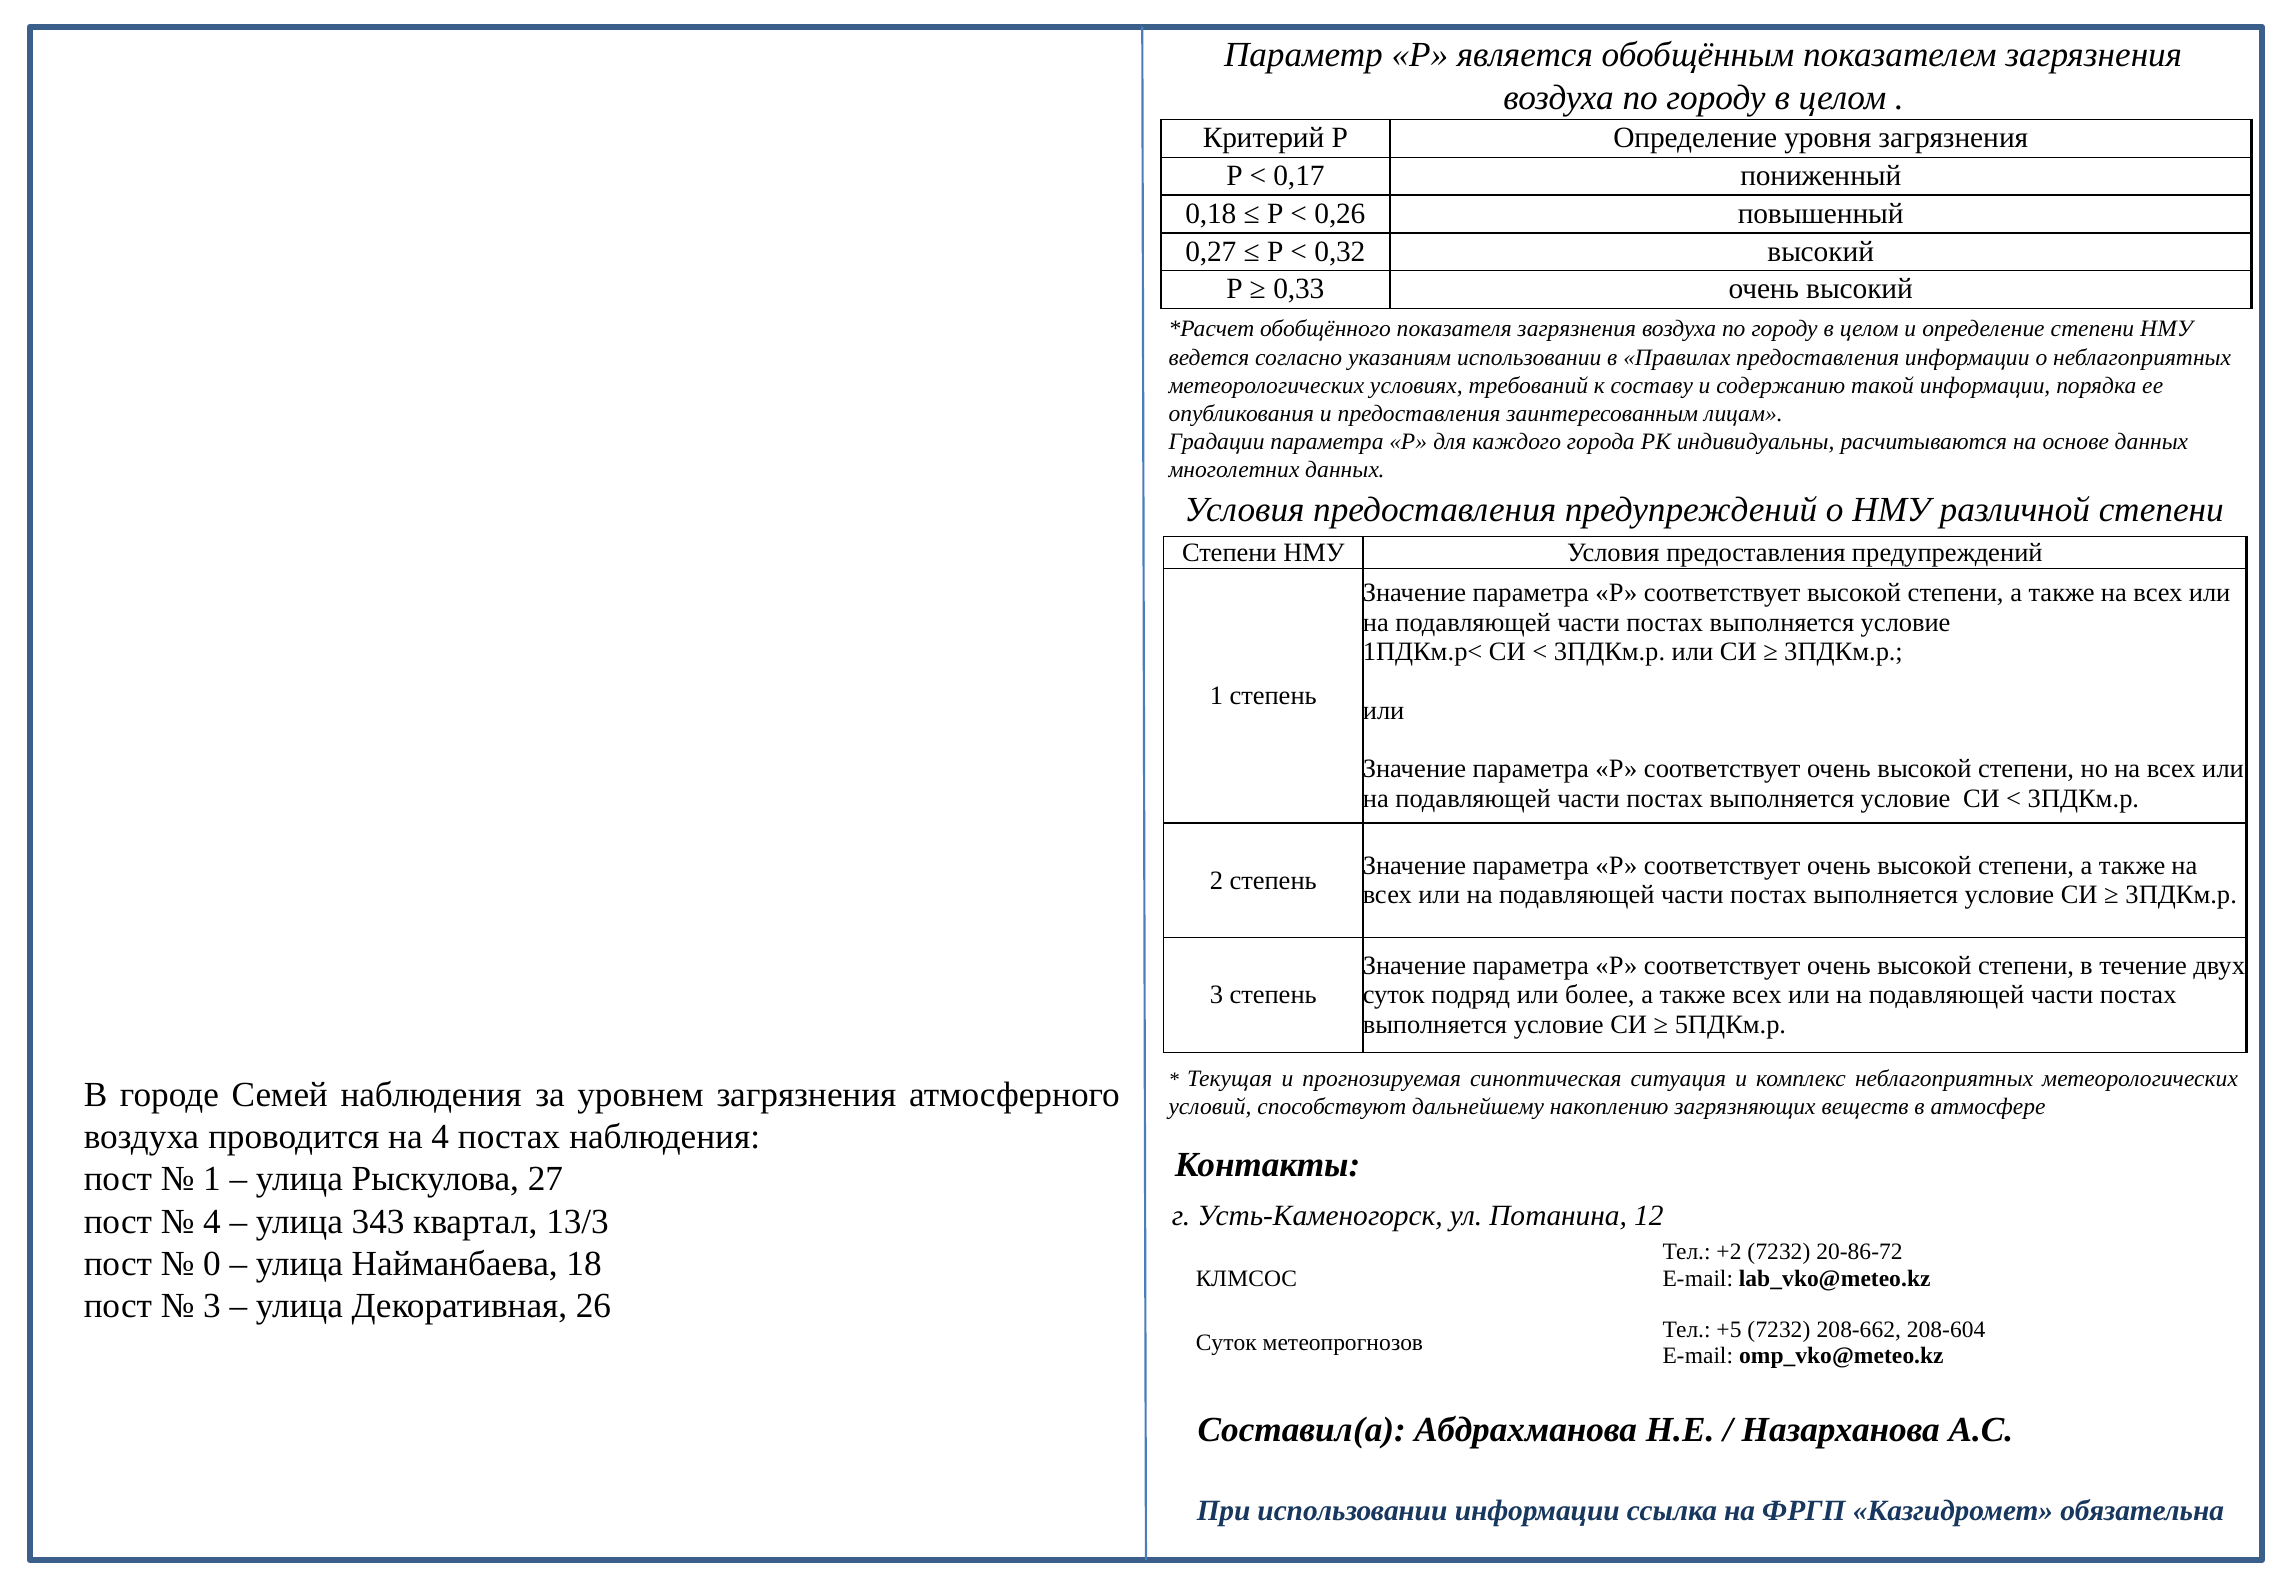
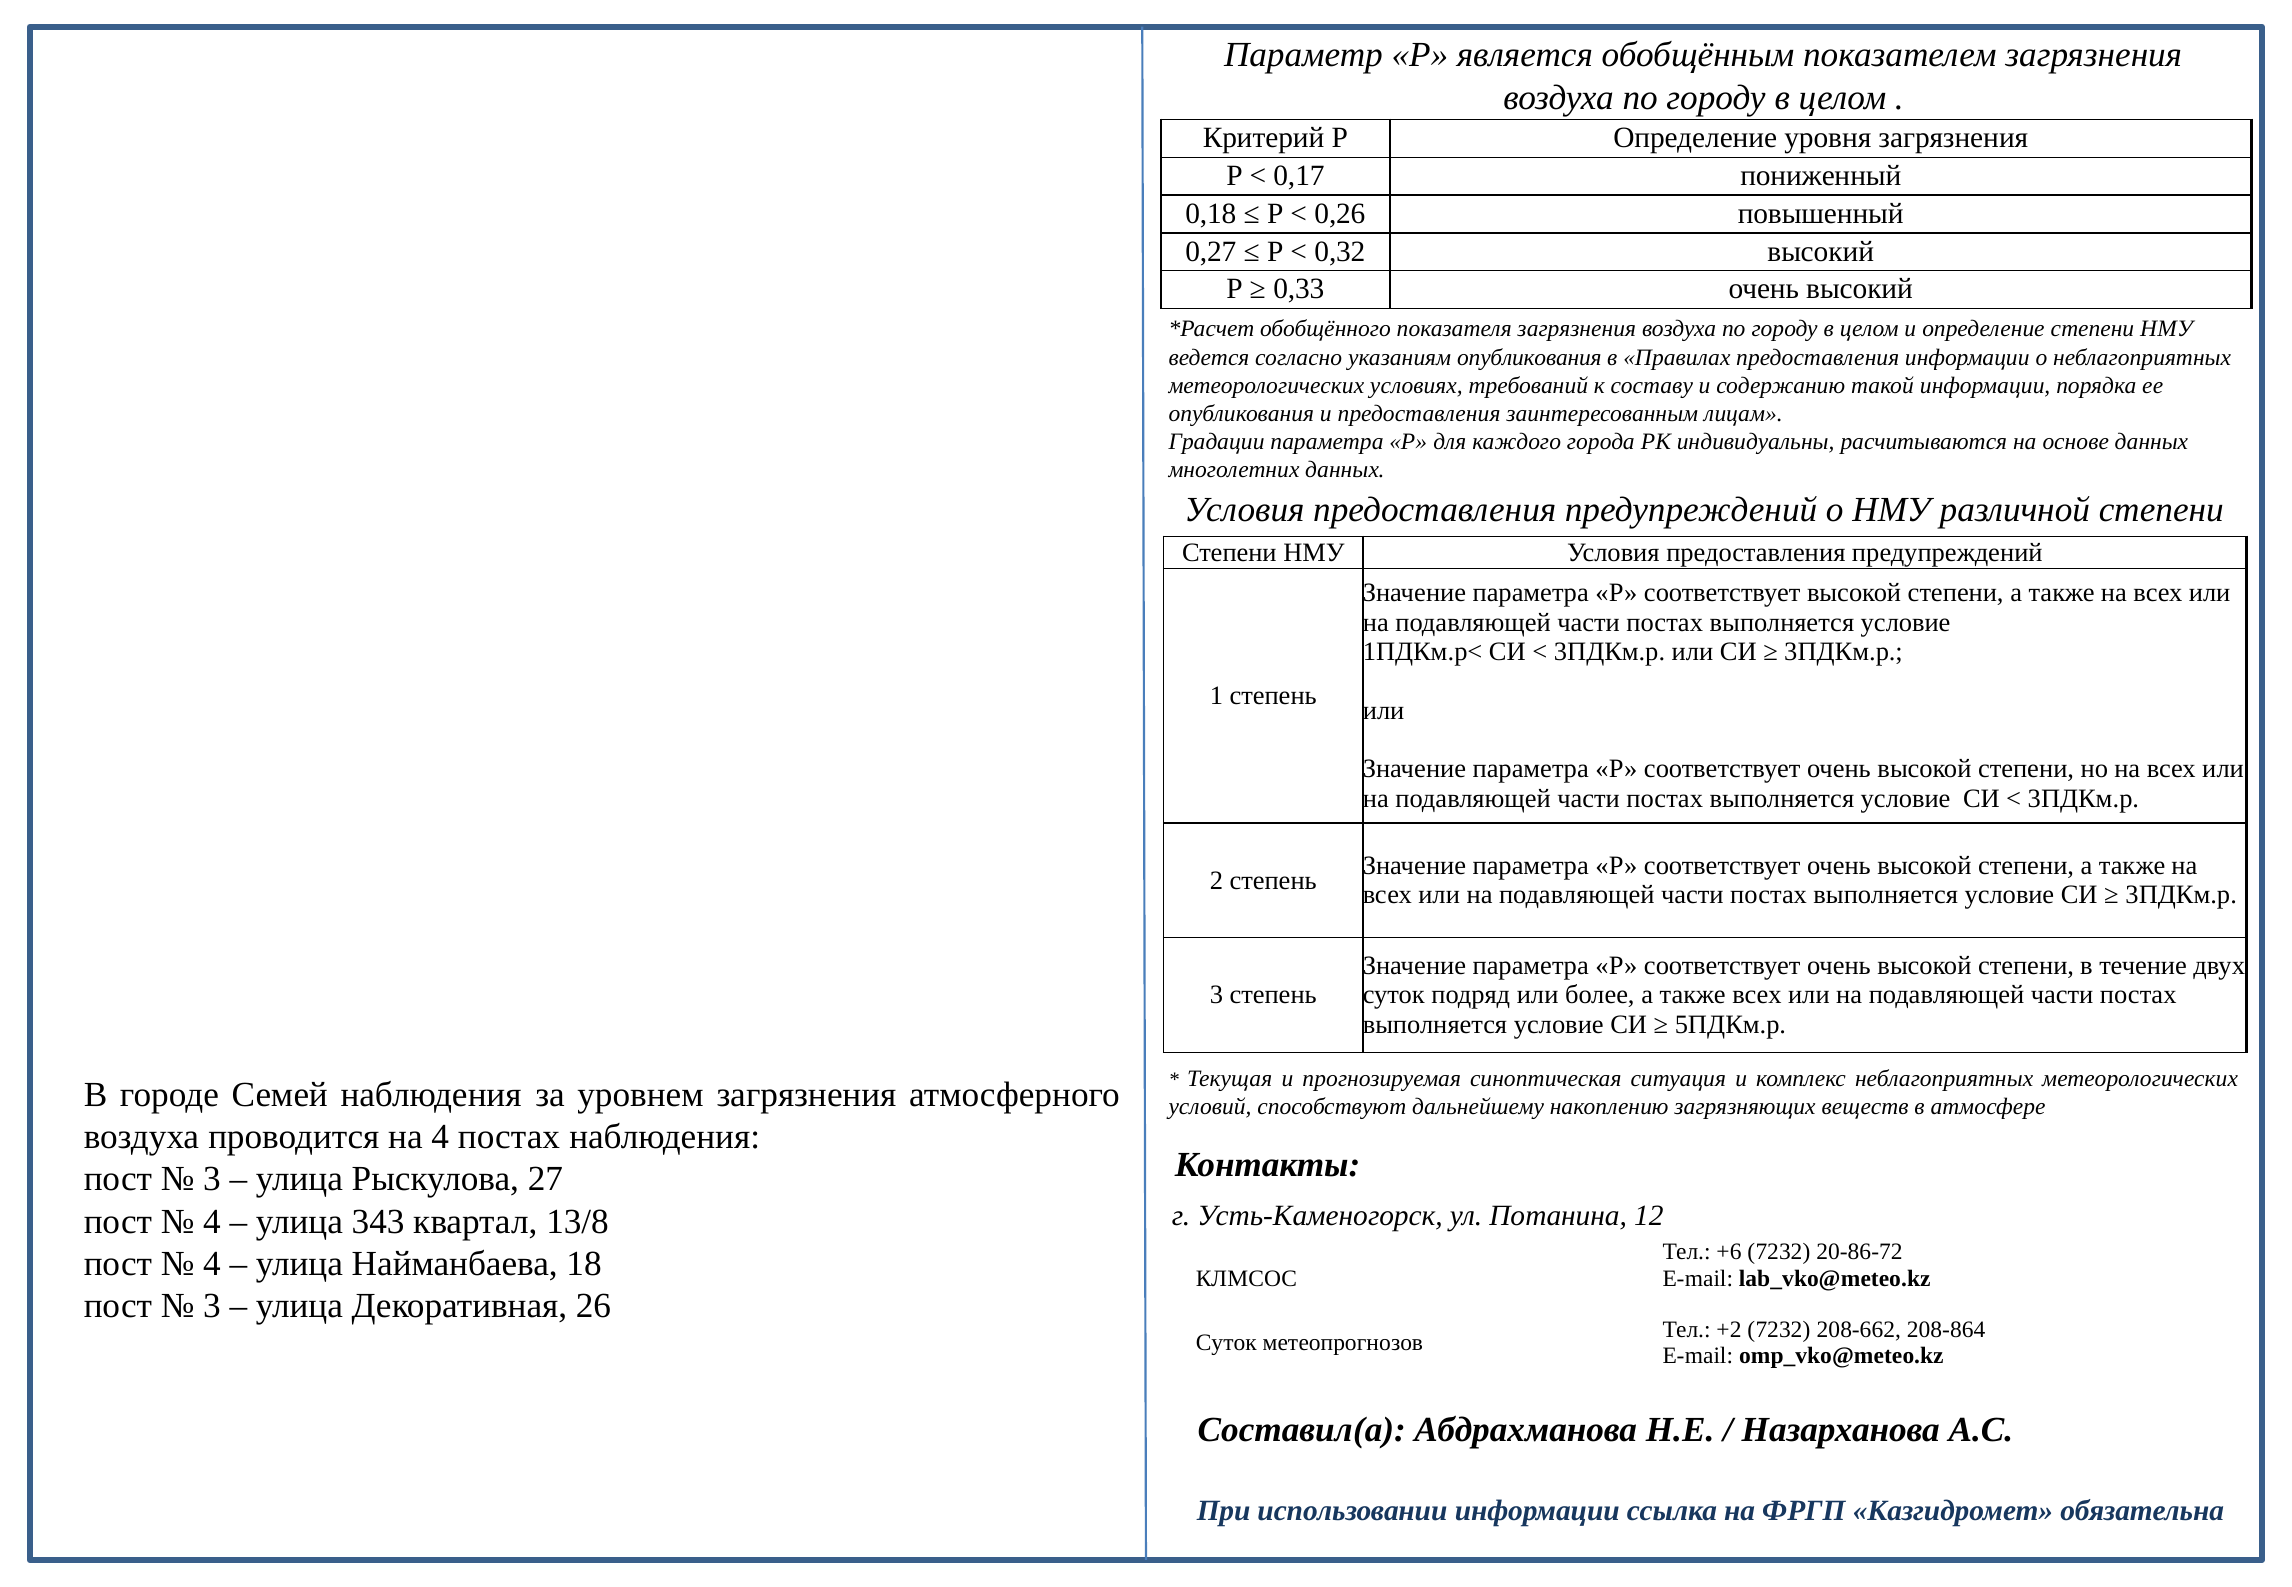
указаниям использовании: использовании -> опубликования (1529, 357)
1: 1 -> 3 (212, 1179)
13/3: 13/3 -> 13/8 (577, 1221)
+2: +2 -> +6 (1729, 1252)
0: 0 -> 4 (212, 1264)
+5: +5 -> +2 (1729, 1330)
208-604: 208-604 -> 208-864 (1946, 1330)
